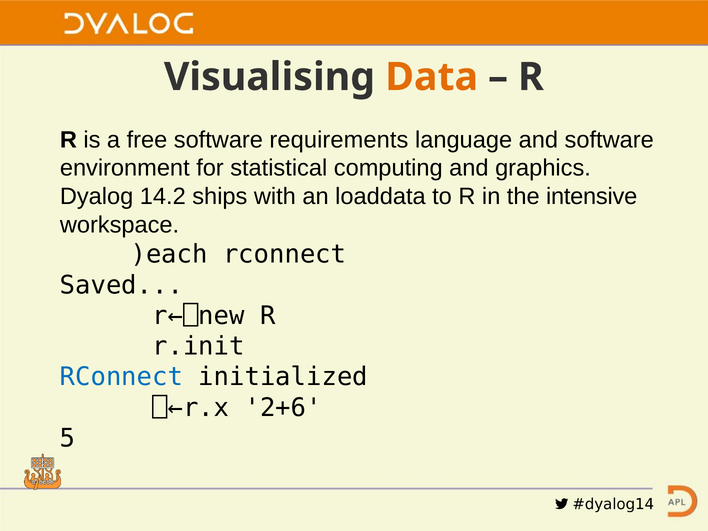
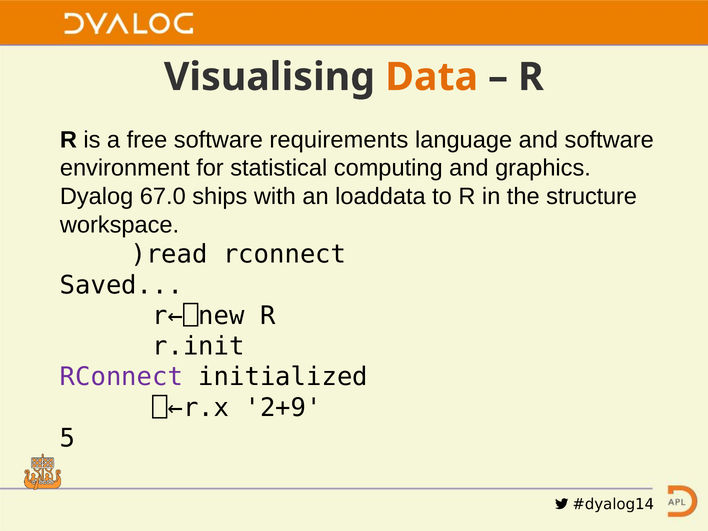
14.2: 14.2 -> 67.0 (163, 196)
intensive: intensive -> structure (592, 196)
)each: )each -> )read (169, 254)
RConnect colour: blue -> purple (121, 377)
2+6: 2+6 -> 2+9 (283, 408)
